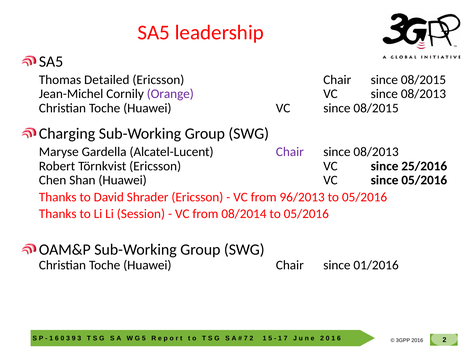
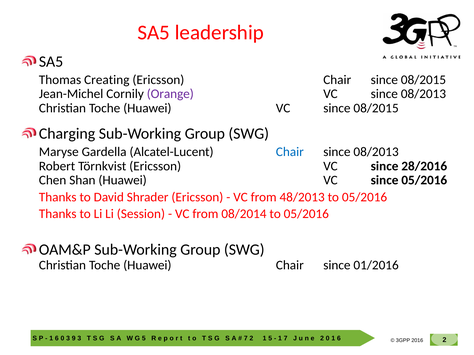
Detailed: Detailed -> Creating (107, 80)
Chair colour: purple -> blue (290, 152)
25/2016: 25/2016 -> 28/2016 (424, 166)
96/2013: 96/2013 -> 48/2013 (302, 197)
